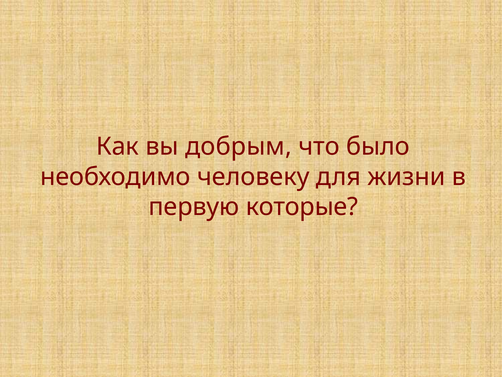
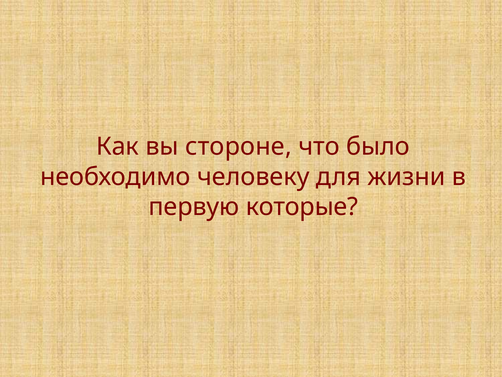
добрым: добрым -> стороне (238, 146)
